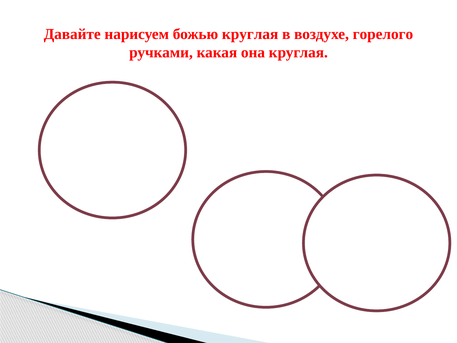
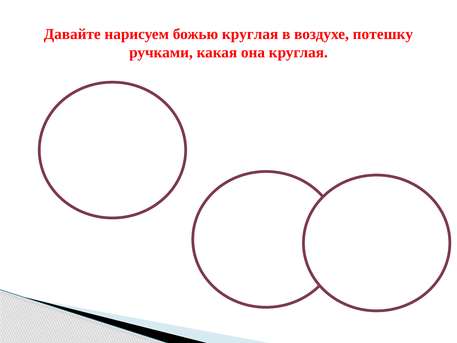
горелого: горелого -> потешку (383, 34)
